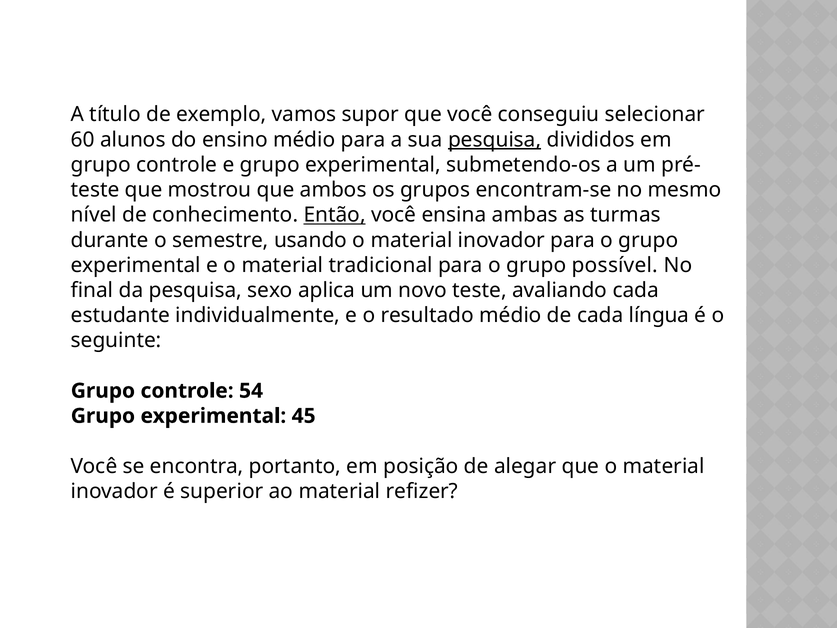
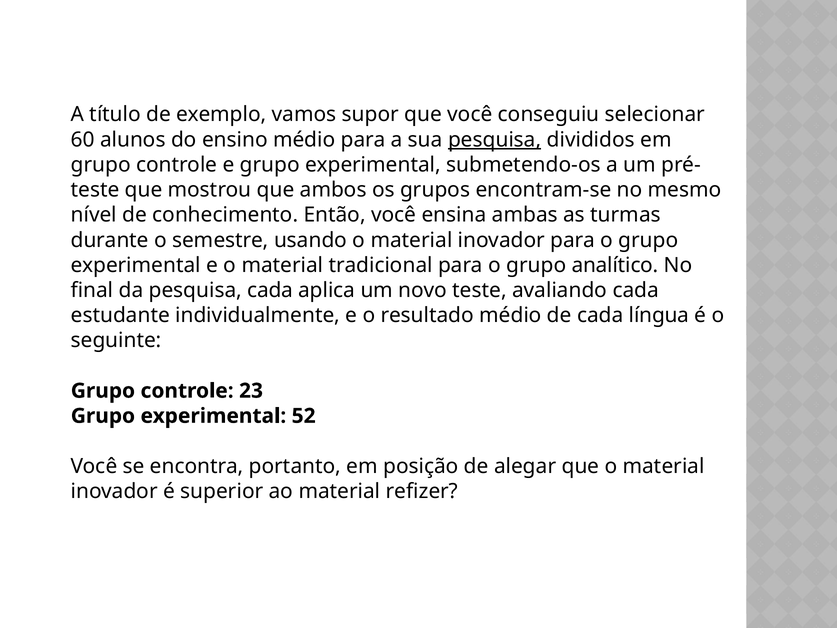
Então underline: present -> none (335, 215)
possível: possível -> analítico (615, 265)
pesquisa sexo: sexo -> cada (270, 290)
54: 54 -> 23 (251, 391)
45: 45 -> 52 (304, 416)
